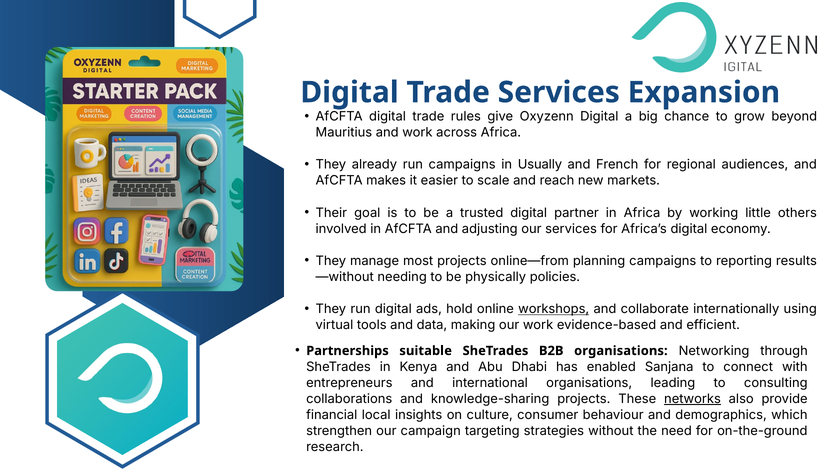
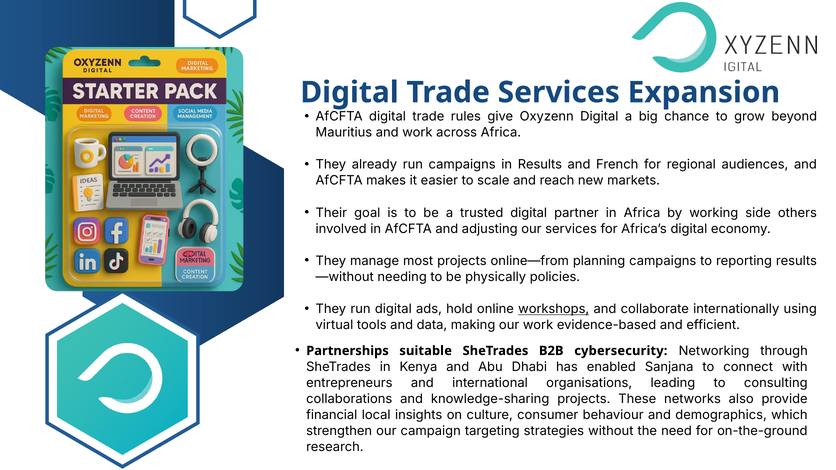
in Usually: Usually -> Results (540, 165)
little: little -> side (758, 213)
B2B organisations: organisations -> cybersecurity (621, 351)
networks underline: present -> none (692, 399)
